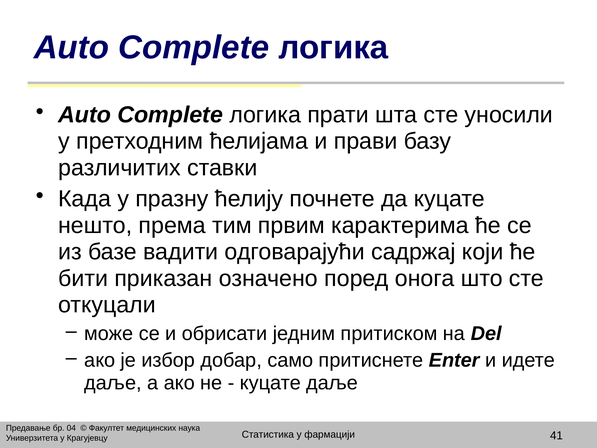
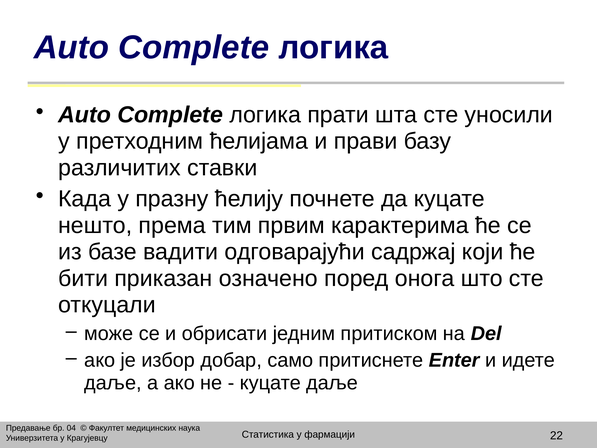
41: 41 -> 22 (556, 436)
